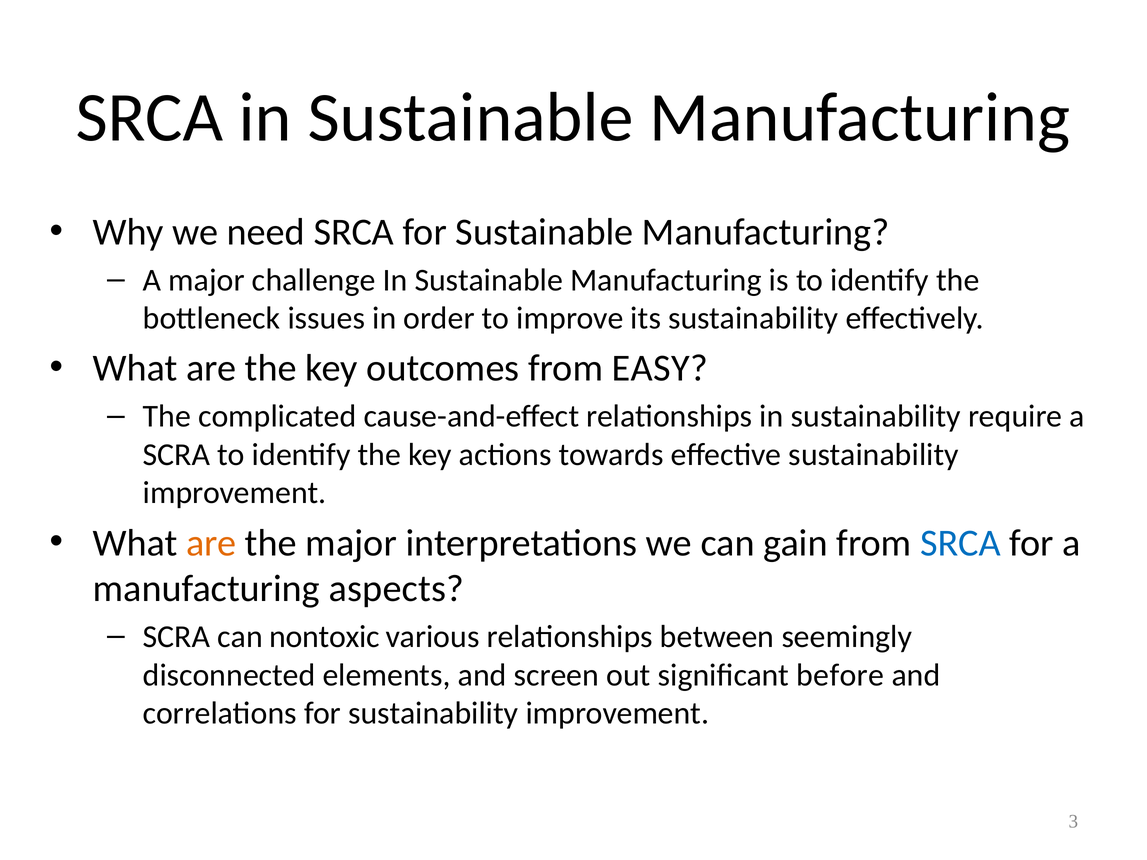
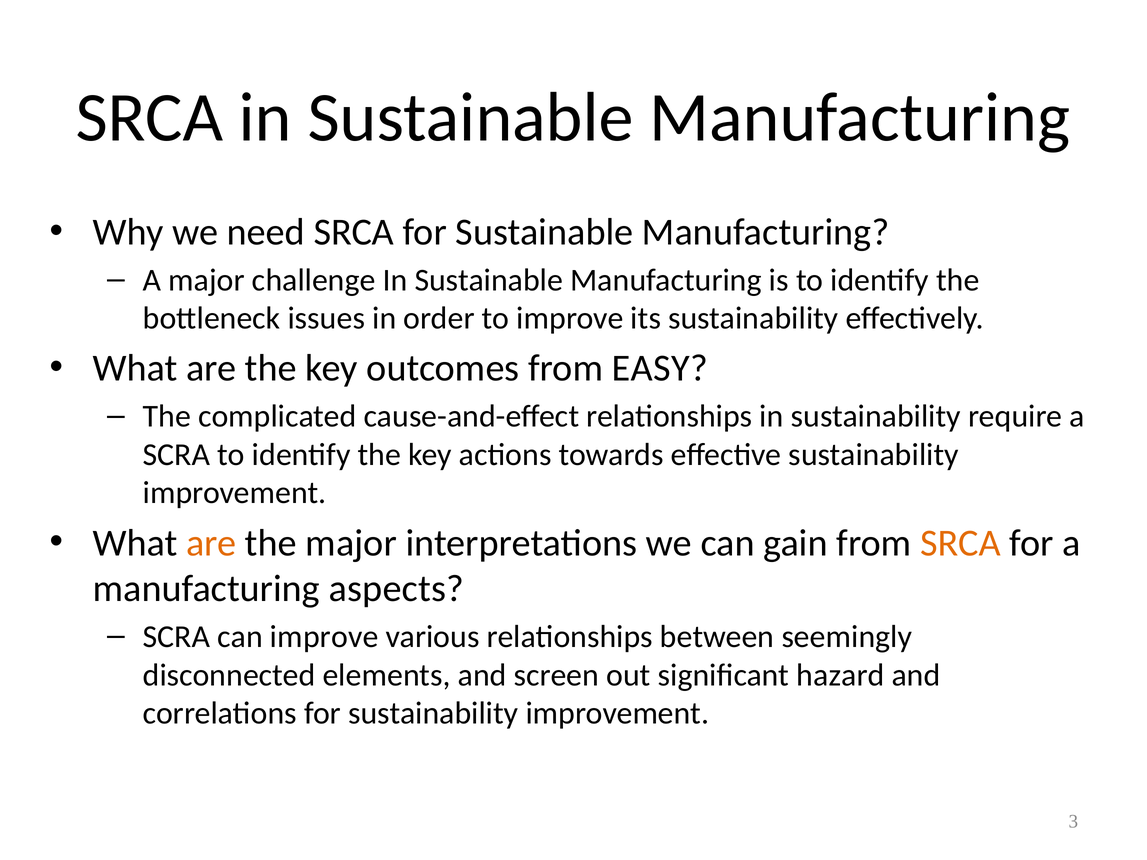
SRCA colour: blue -> orange (960, 543)
can nontoxic: nontoxic -> improve (324, 637)
before: before -> hazard (840, 675)
